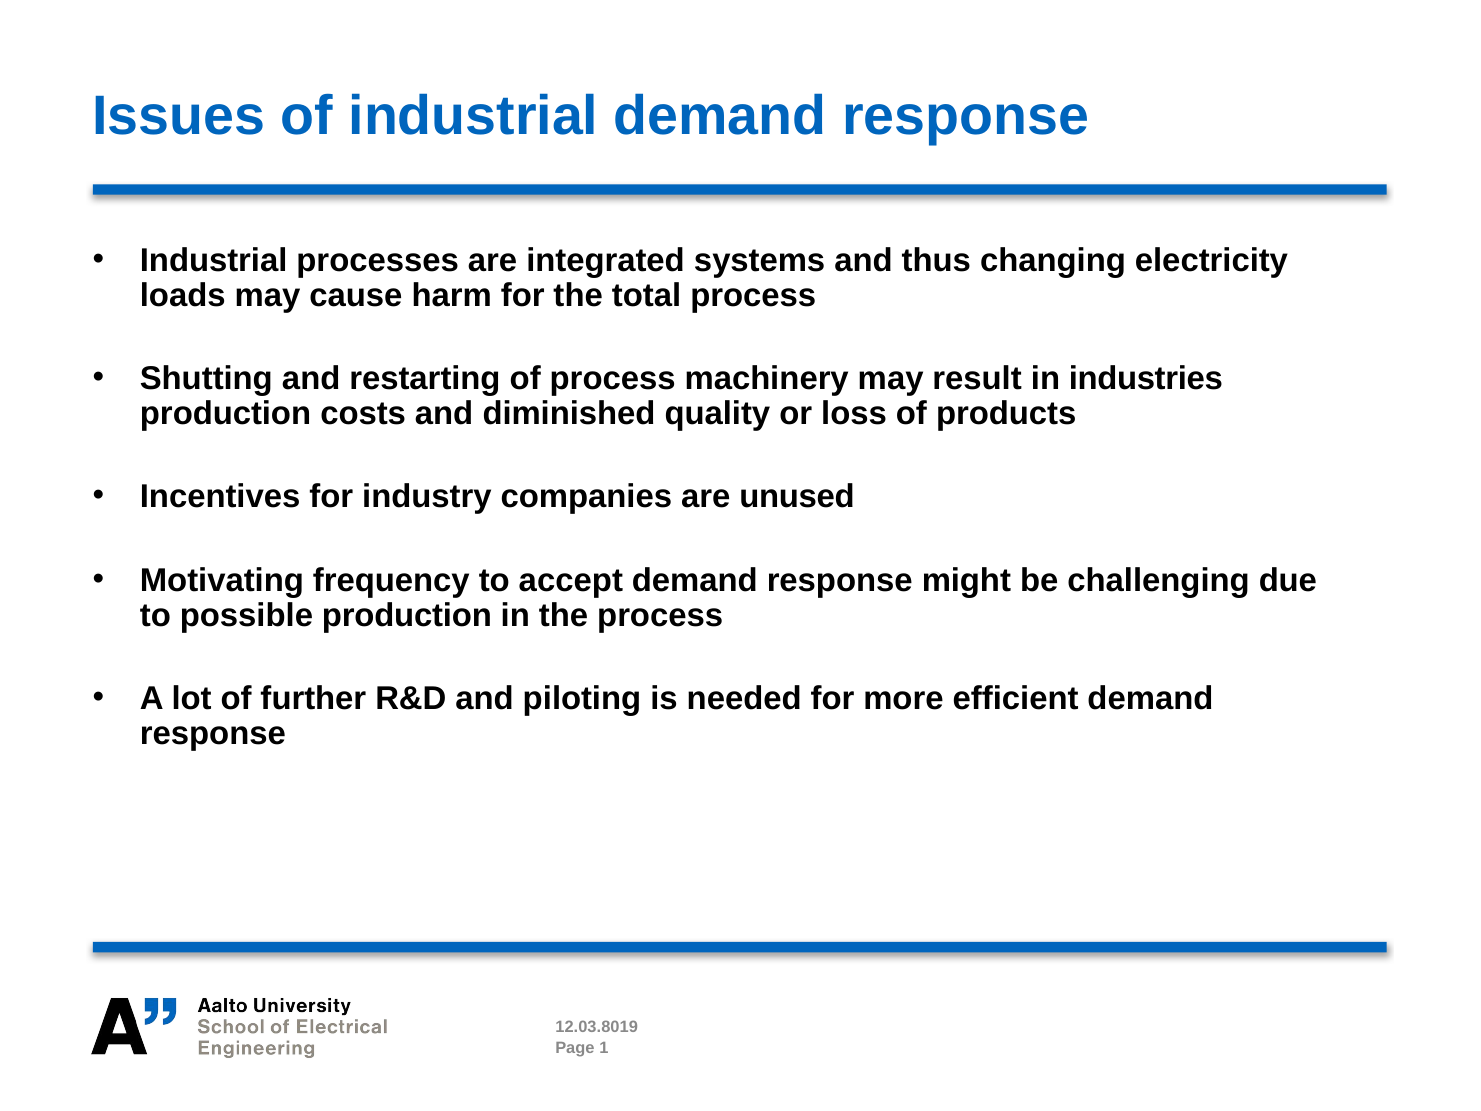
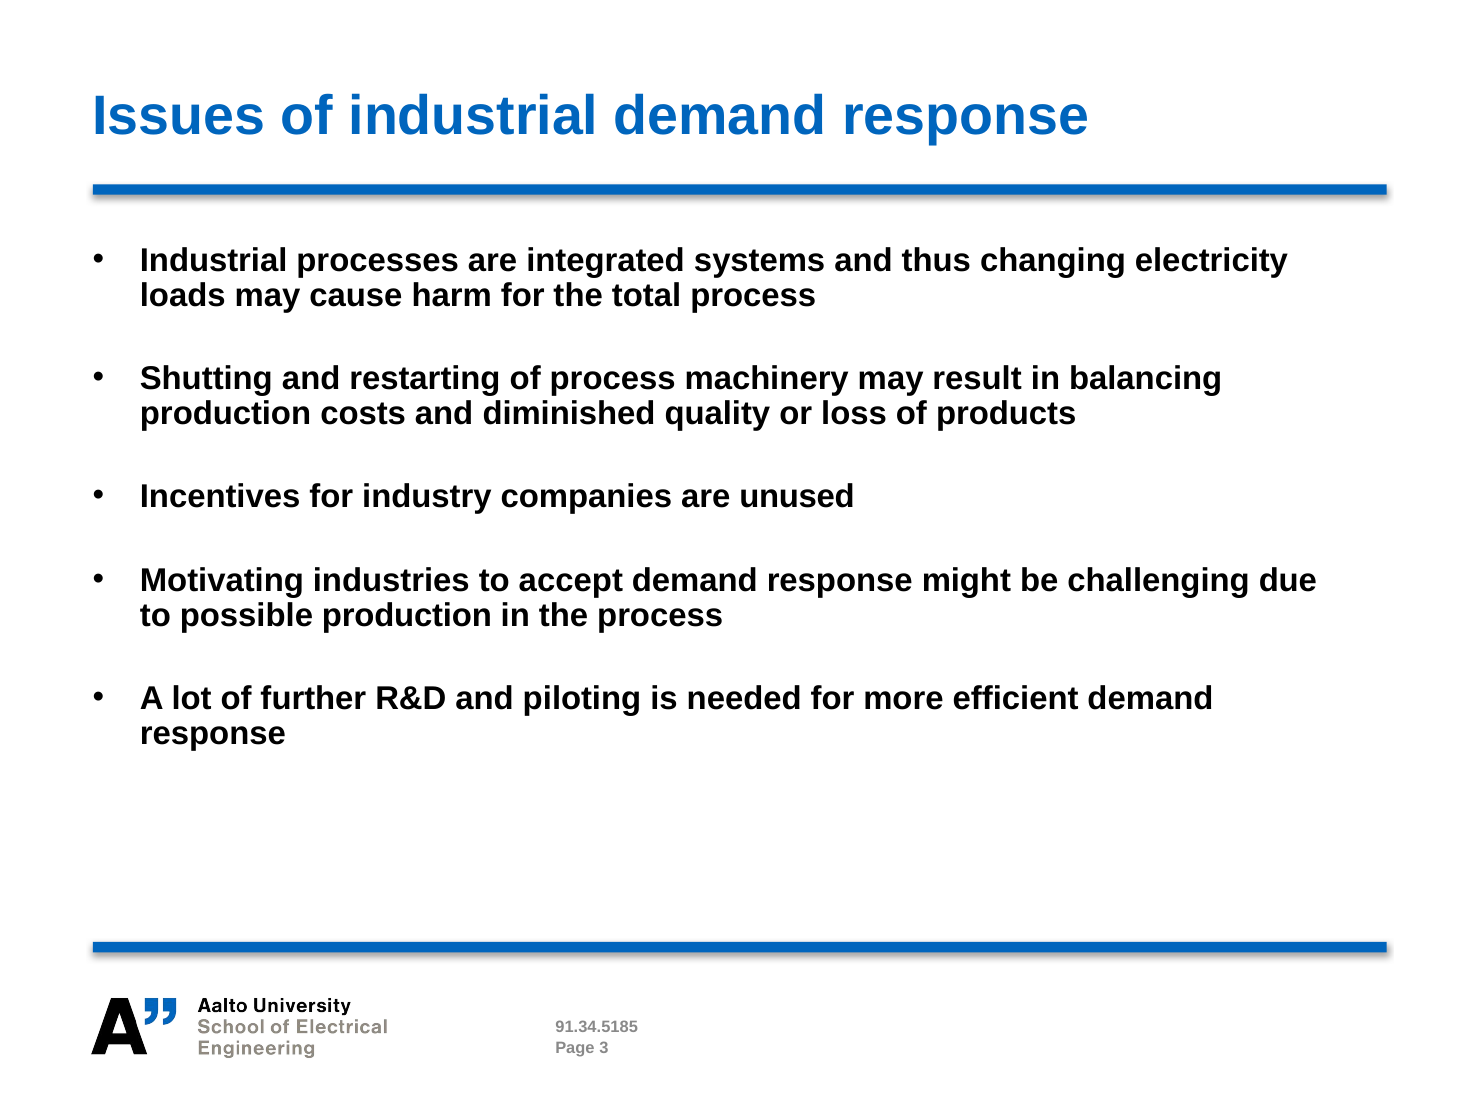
industries: industries -> balancing (1146, 378)
frequency: frequency -> industries (391, 580)
12.03.8019: 12.03.8019 -> 91.34.5185 (597, 1027)
1: 1 -> 3 (604, 1048)
